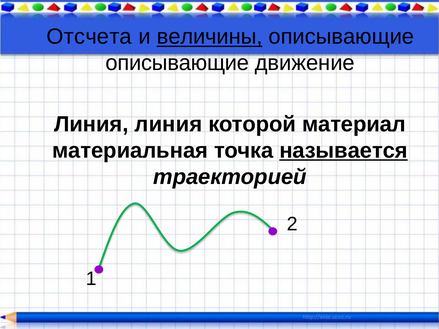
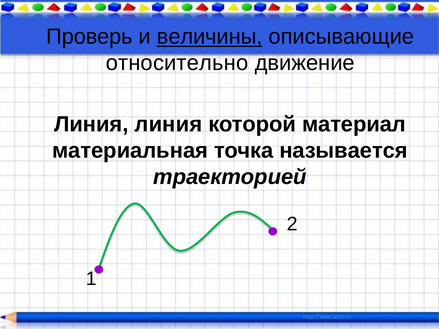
Отсчета: Отсчета -> Проверь (89, 37)
описывающие: описывающие -> относительно (177, 63)
называется underline: present -> none (344, 151)
